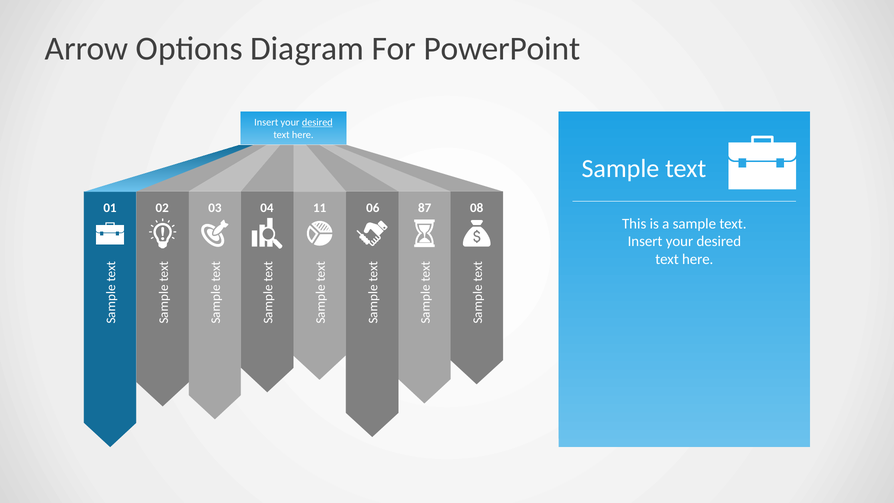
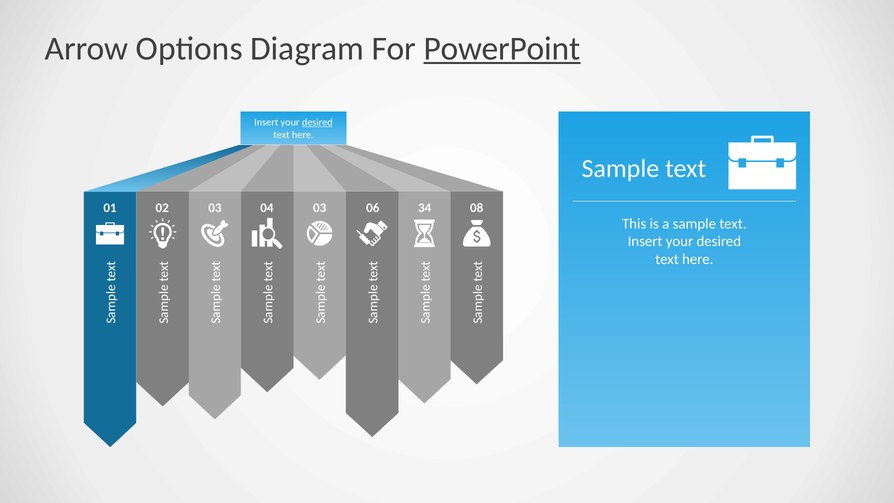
PowerPoint underline: none -> present (502, 49)
04 11: 11 -> 03 (320, 208)
87: 87 -> 34 (425, 208)
